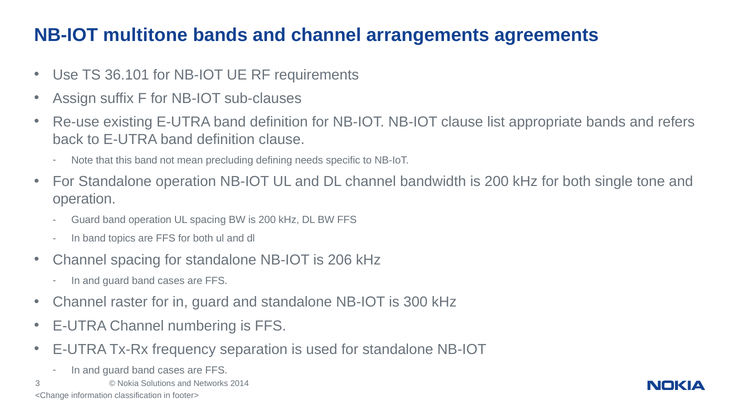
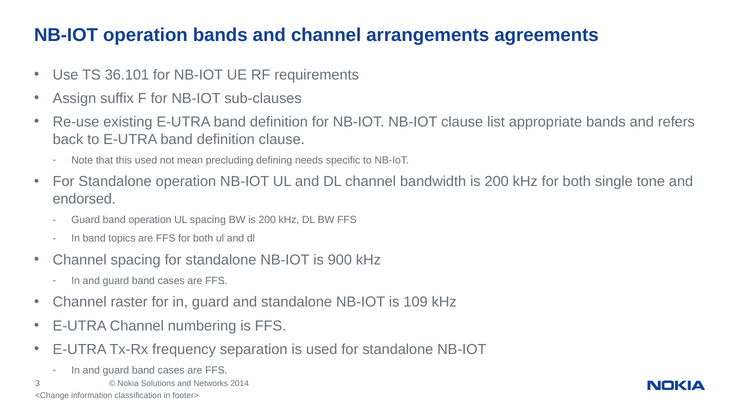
NB-IOT multitone: multitone -> operation (145, 35)
this band: band -> used (146, 160)
operation: operation -> endorsed (84, 199)
206: 206 -> 900 (340, 260)
300: 300 -> 109 (416, 302)
